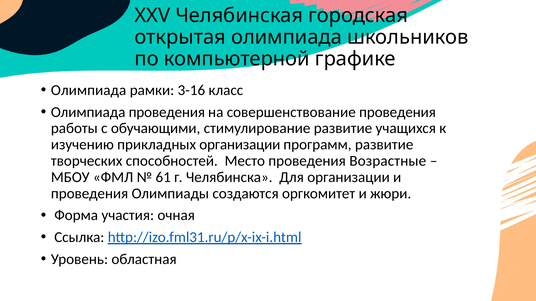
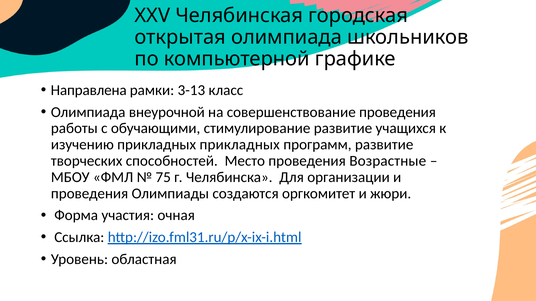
Олимпиада: Олимпиада -> Направлена (89, 90)
3-16: 3-16 -> 3-13 (191, 90)
Олимпиада проведения: проведения -> внеурочной (167, 112)
прикладных организации: организации -> прикладных (240, 145)
61: 61 -> 75 (163, 177)
